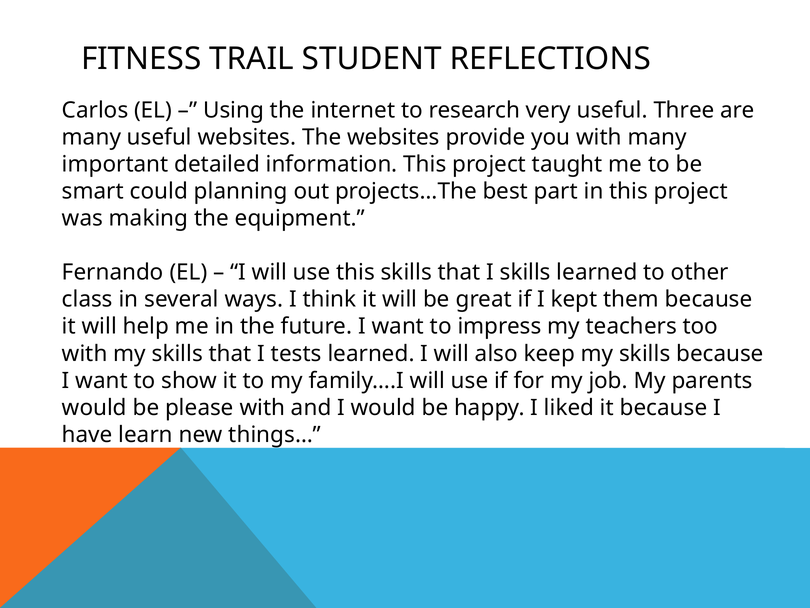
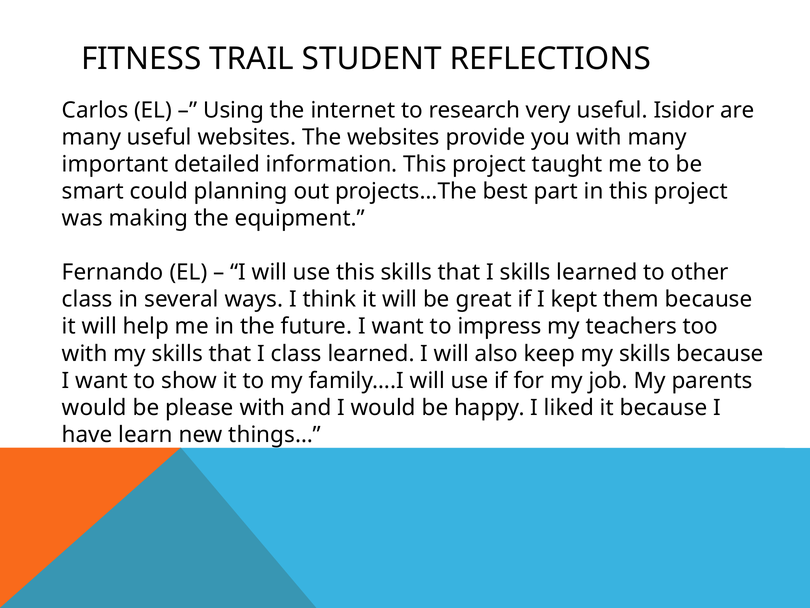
Three: Three -> Isidor (684, 110)
I tests: tests -> class (296, 353)
